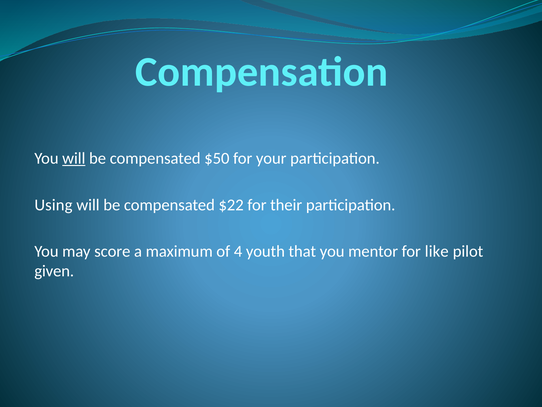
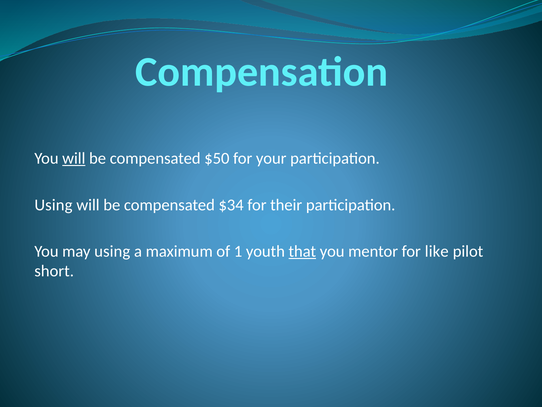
$22: $22 -> $34 (231, 205)
may score: score -> using (112, 251)
4: 4 -> 1 (238, 251)
that underline: none -> present (302, 251)
given: given -> short (54, 271)
